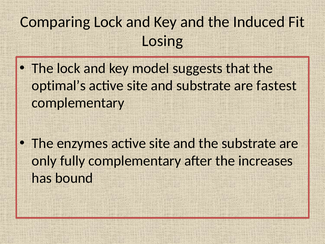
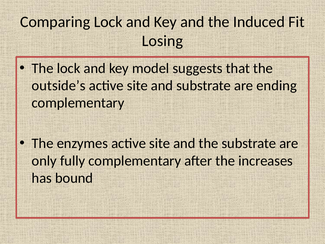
optimal’s: optimal’s -> outside’s (59, 86)
fastest: fastest -> ending (277, 86)
